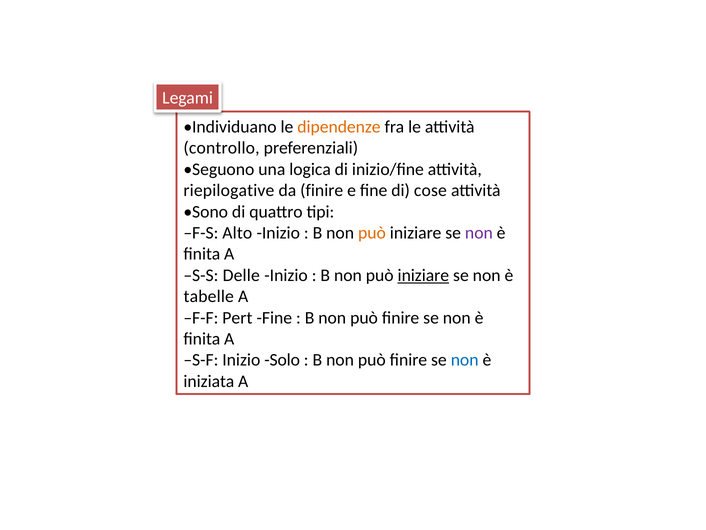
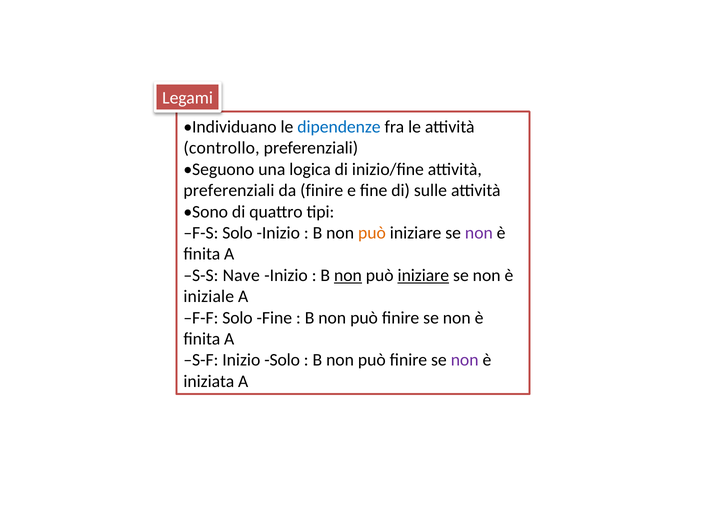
dipendenze colour: orange -> blue (339, 127)
riepilogative: riepilogative -> preferenziali (229, 190)
cose: cose -> sulle (430, 190)
F-S Alto: Alto -> Solo (237, 233)
Delle: Delle -> Nave (241, 275)
non underline: none -> present (348, 275)
tabelle: tabelle -> iniziale (209, 296)
F-F Pert: Pert -> Solo (237, 317)
non colour: blue -> purple (465, 360)
